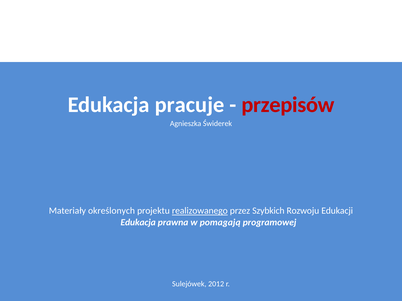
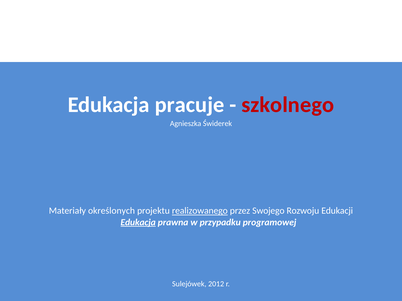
przepisów: przepisów -> szkolnego (288, 105)
Szybkich: Szybkich -> Swojego (268, 211)
Edukacja underline: none -> present (138, 223)
pomagają: pomagają -> przypadku (220, 223)
